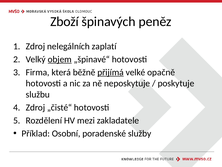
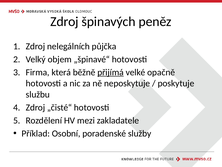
Zboží: Zboží -> Zdroj (64, 21)
zaplatí: zaplatí -> půjčka (104, 46)
objem underline: present -> none (60, 59)
